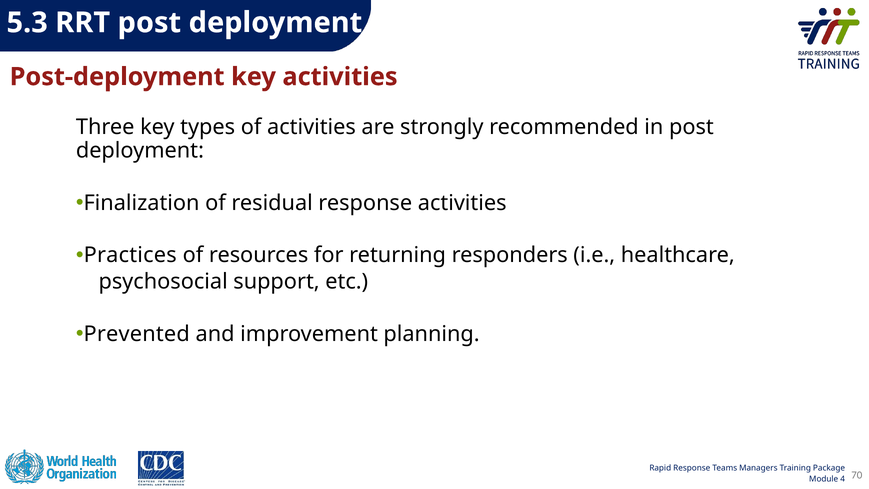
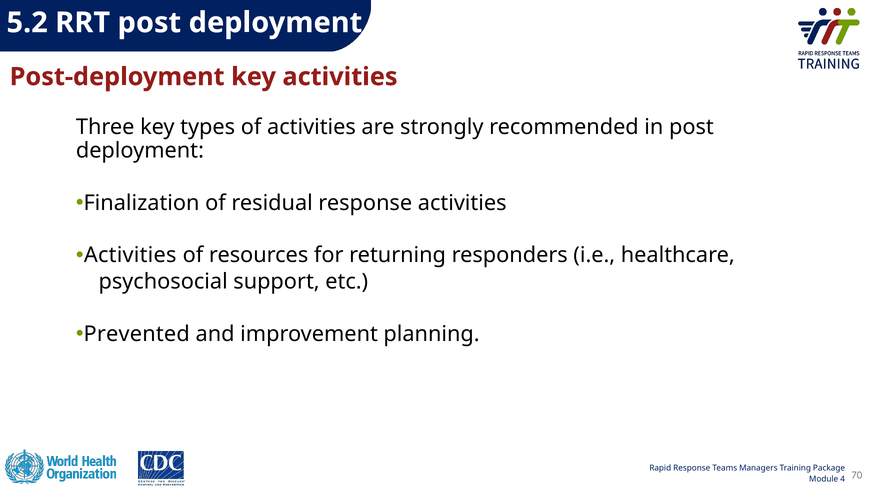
5.3: 5.3 -> 5.2 (27, 23)
Practices: Practices -> Activities (130, 255)
